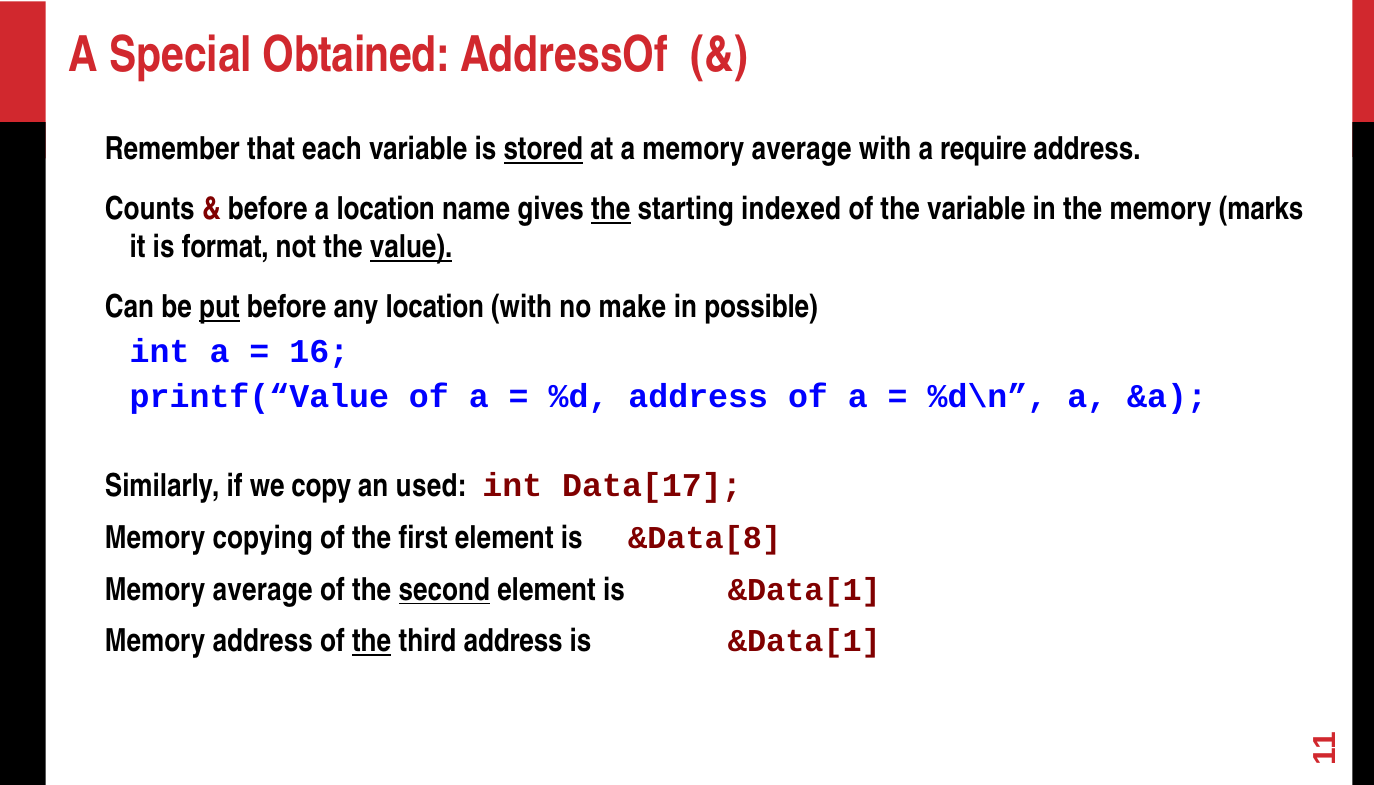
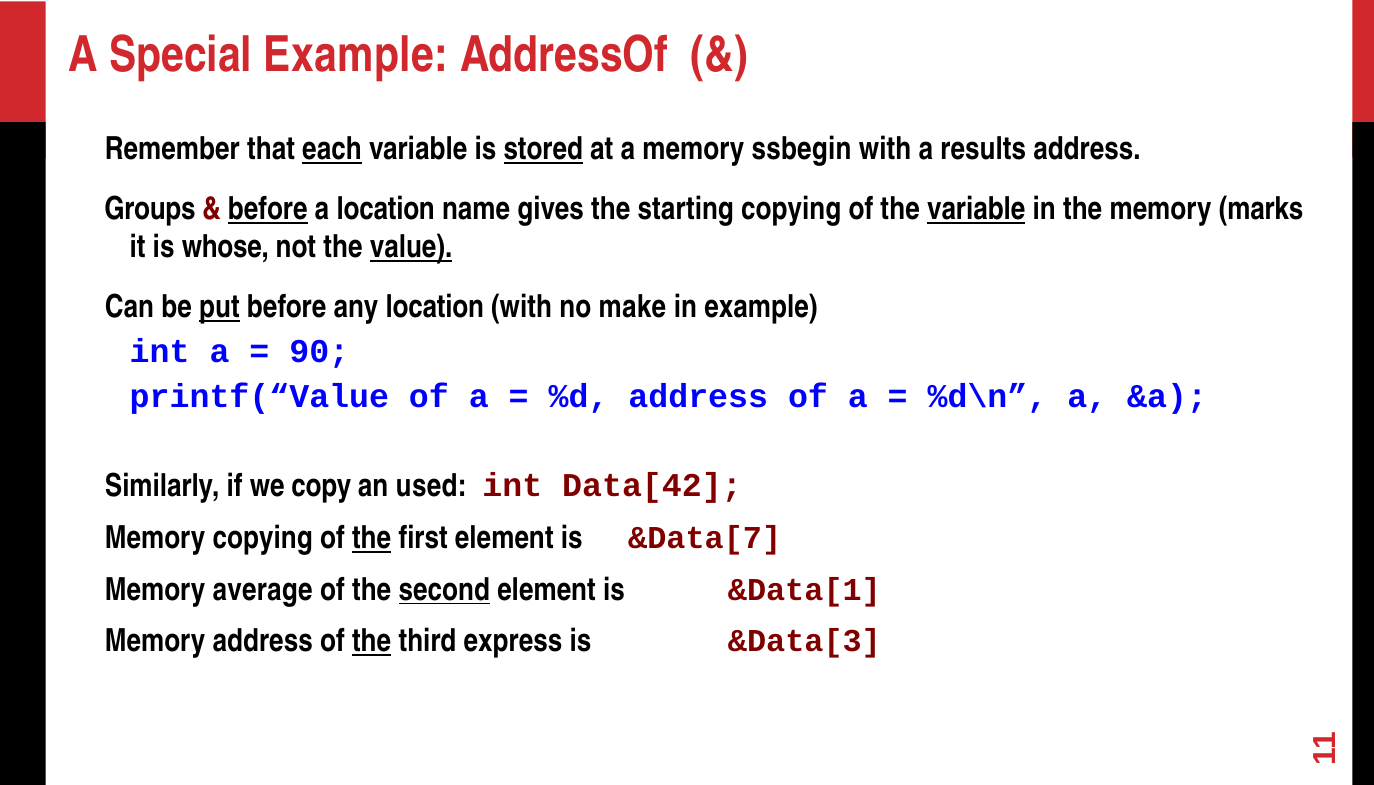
Special Obtained: Obtained -> Example (356, 55)
each underline: none -> present (332, 149)
a memory average: average -> ssbegin (802, 149)
require: require -> results (983, 149)
Counts: Counts -> Groups (150, 209)
before underline: none -> present (268, 209)
the underline: present -> none (611, 209)
starting indexed: indexed -> copying (791, 209)
variable underline: none -> present (976, 209)
format: format -> whose (225, 247)
in possible: possible -> example (761, 307)
16: 16 -> 90 (319, 351)
Data[17: Data[17 -> Data[42 (652, 486)
the underline: none -> present (372, 538)
&Data[8: &Data[8 -> &Data[7 (705, 538)
third address: address -> express (513, 642)
&Data[1: &Data[1 -> &Data[3 (804, 642)
